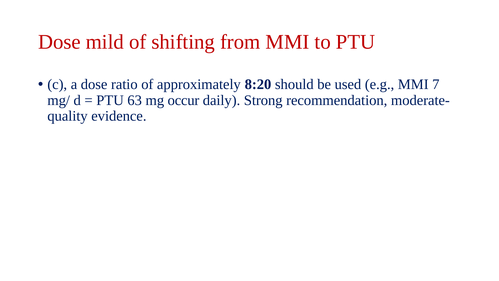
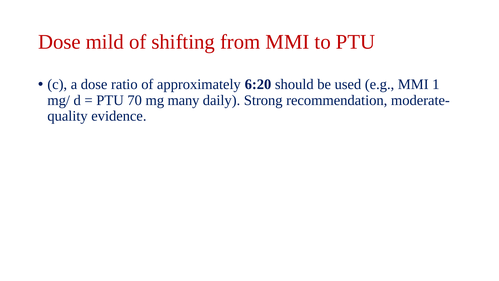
8:20: 8:20 -> 6:20 (258, 84)
7: 7 -> 1 (436, 84)
63: 63 -> 70 (135, 100)
occur: occur -> many (183, 100)
